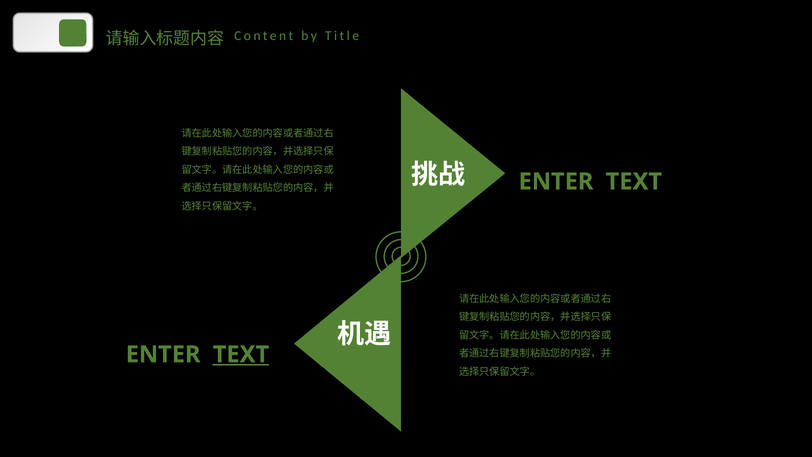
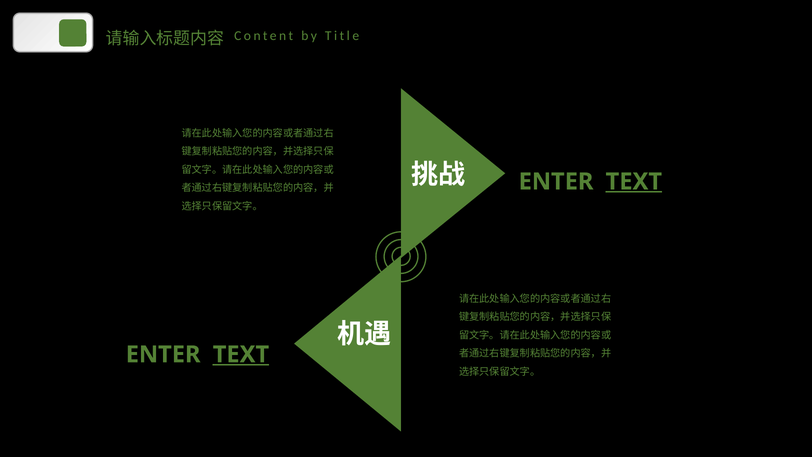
TEXT underline: none -> present (634, 181)
